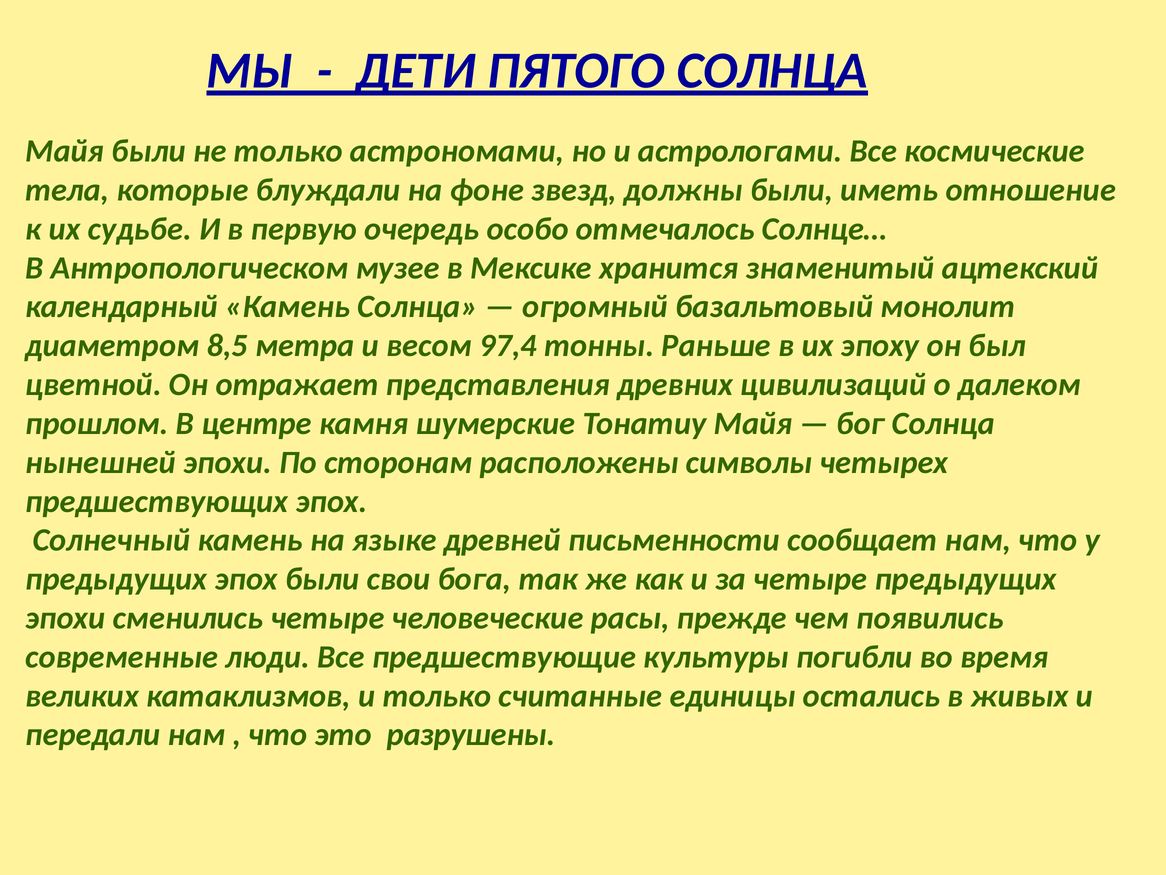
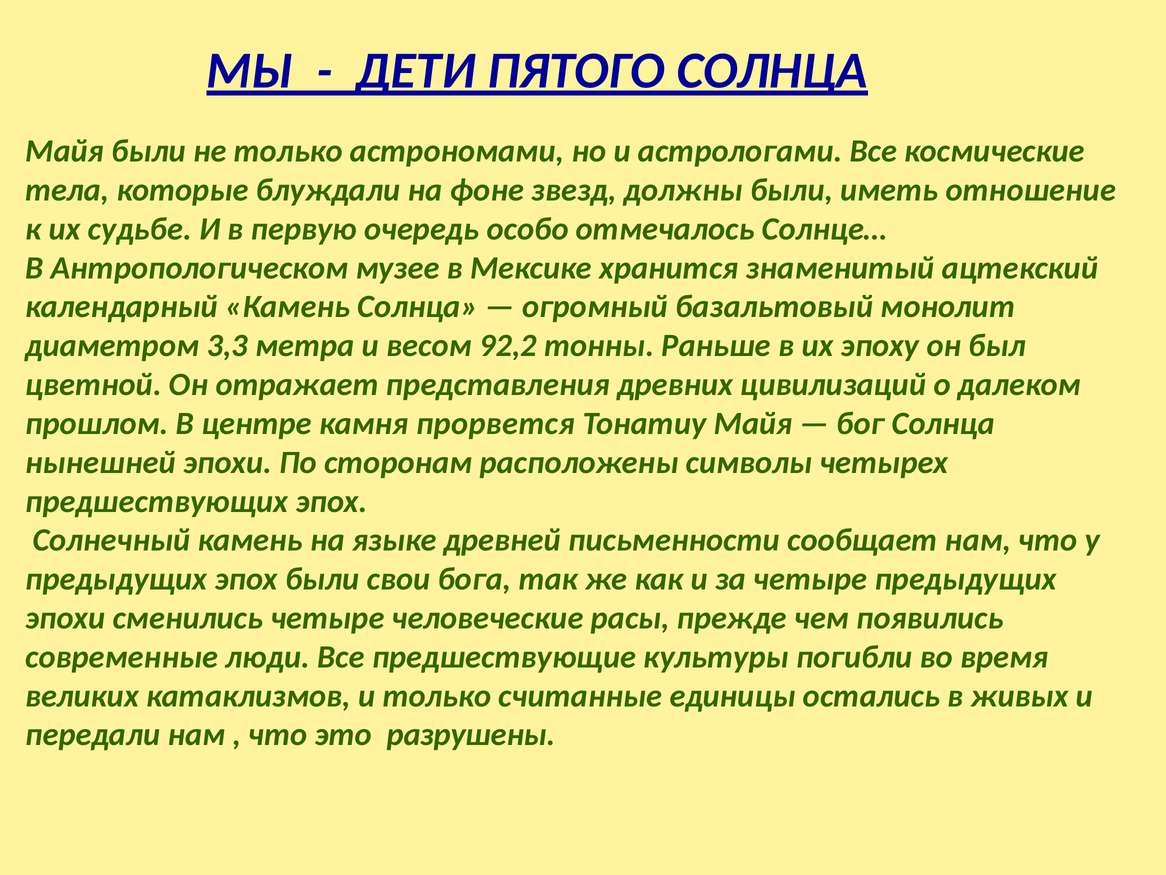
8,5: 8,5 -> 3,3 (227, 345)
97,4: 97,4 -> 92,2 (508, 345)
шумерские: шумерские -> прорвется (495, 423)
